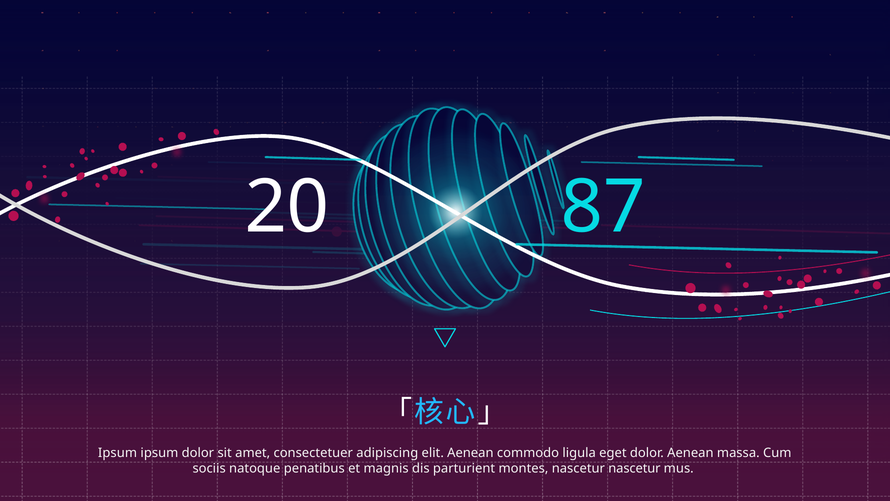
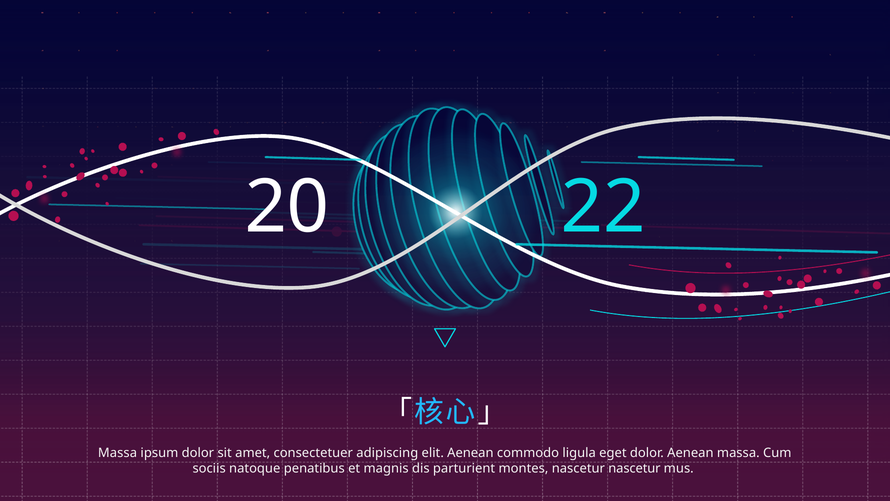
87: 87 -> 22 (603, 207)
Ipsum: Ipsum -> Massa (117, 452)
